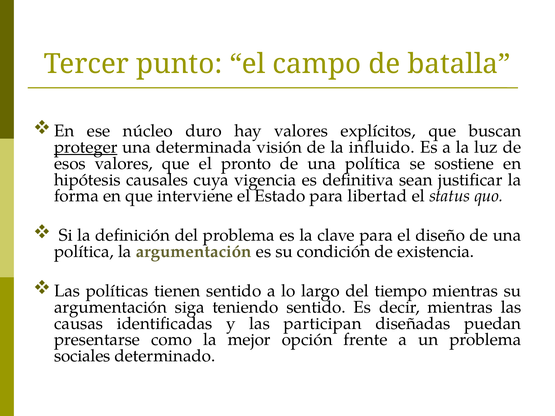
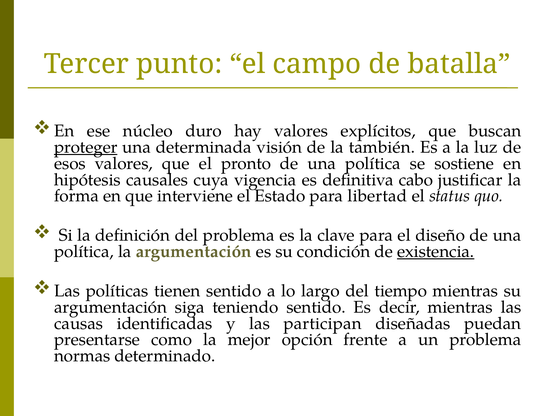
influido: influido -> también (382, 147)
sean: sean -> cabo (416, 180)
existencia underline: none -> present (436, 252)
sociales: sociales -> normas (82, 356)
